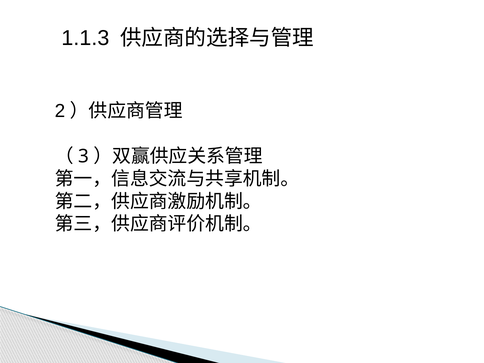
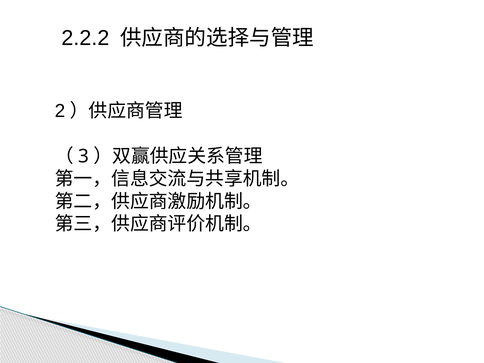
1.1.3: 1.1.3 -> 2.2.2 (85, 38)
